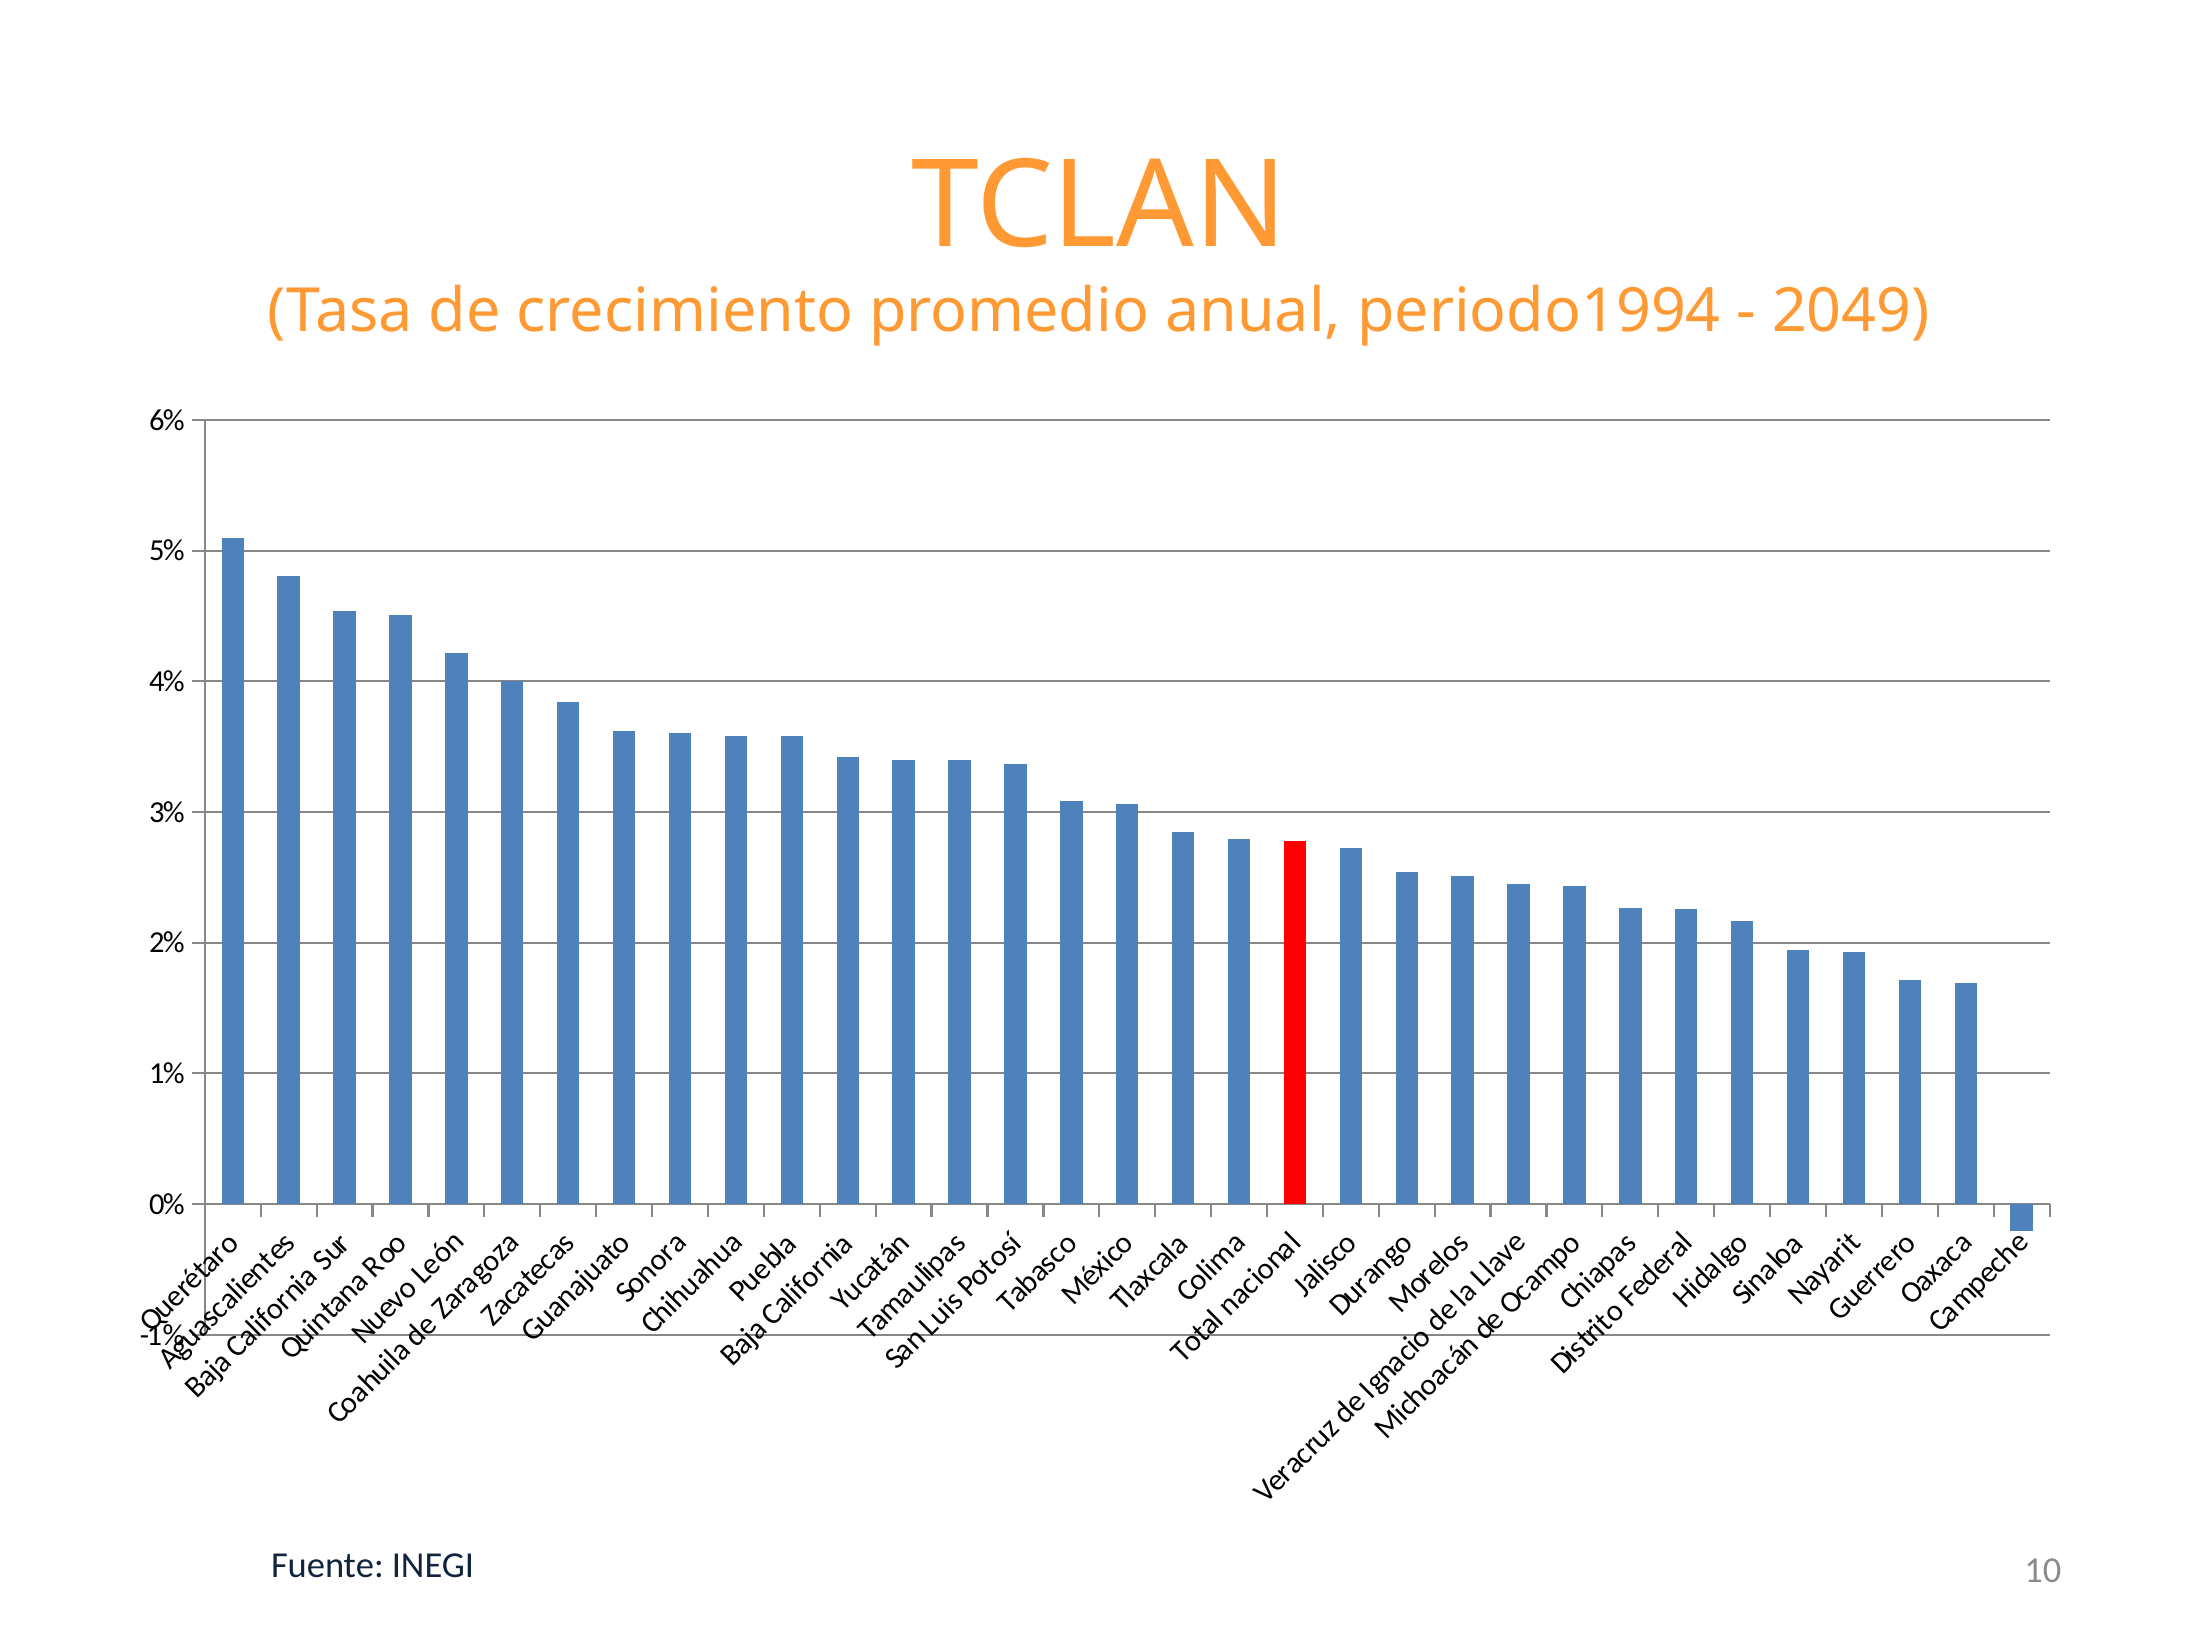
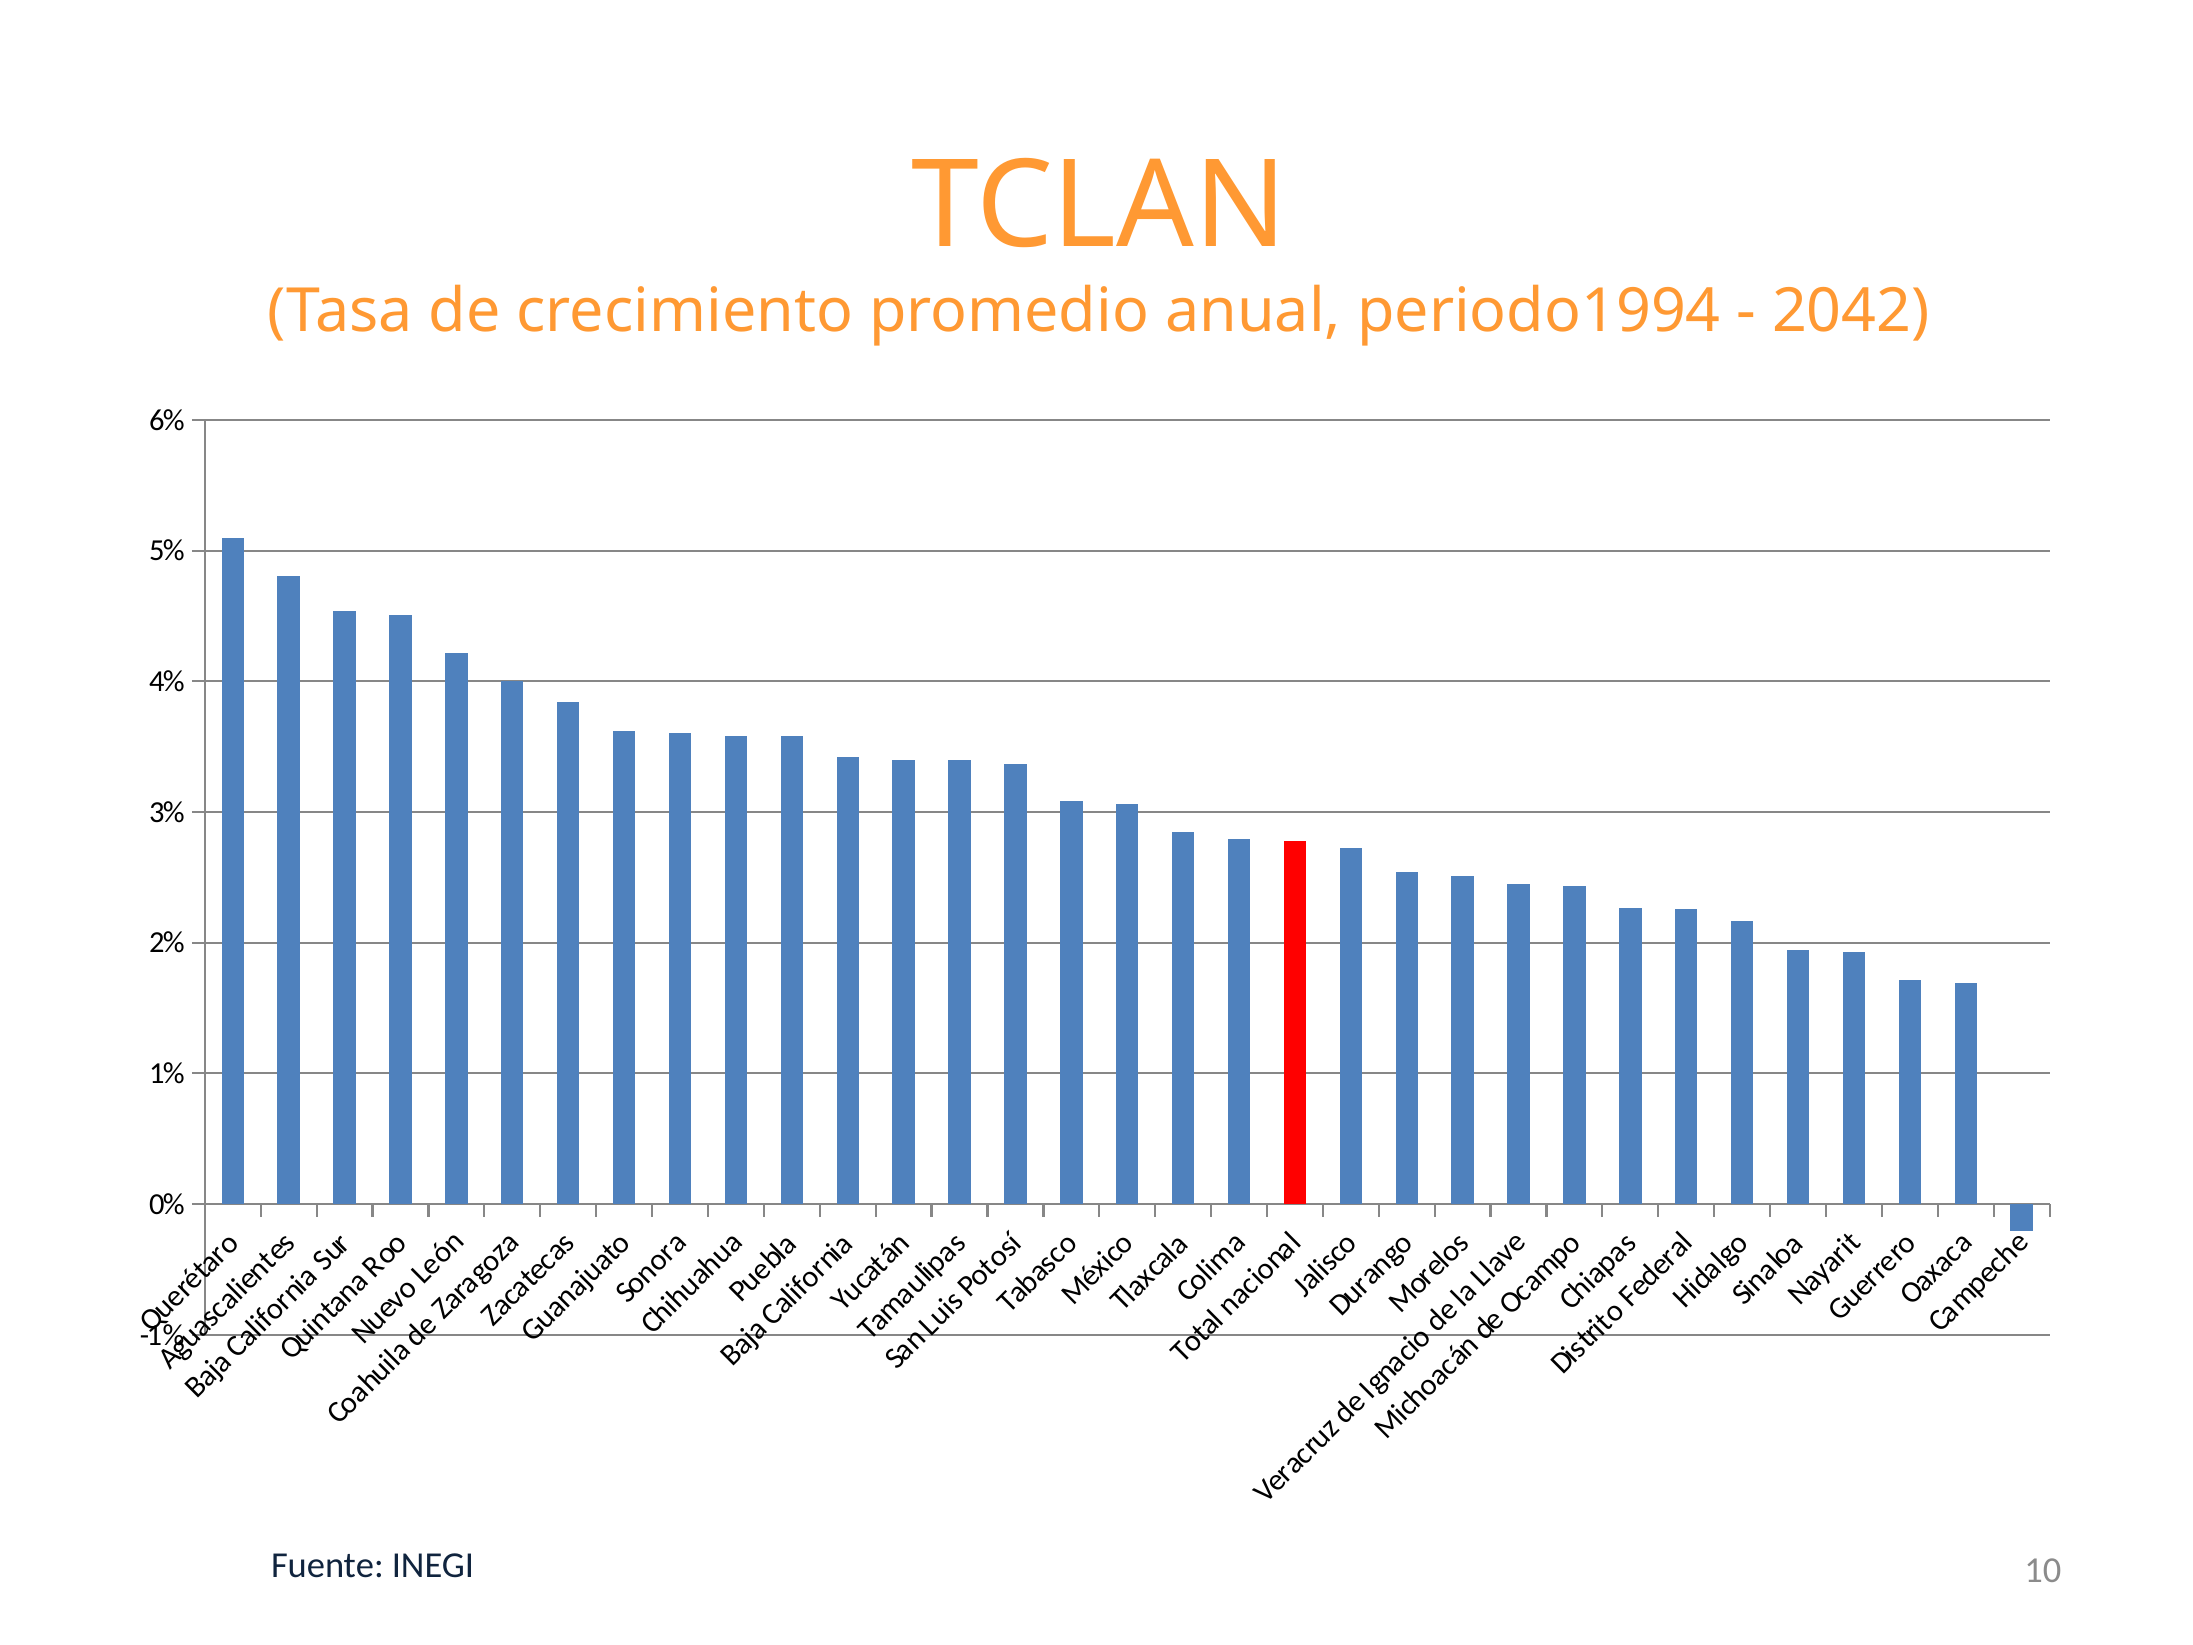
2049: 2049 -> 2042 (1851, 311)
